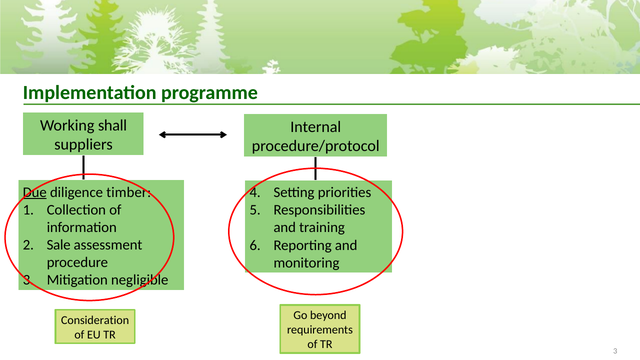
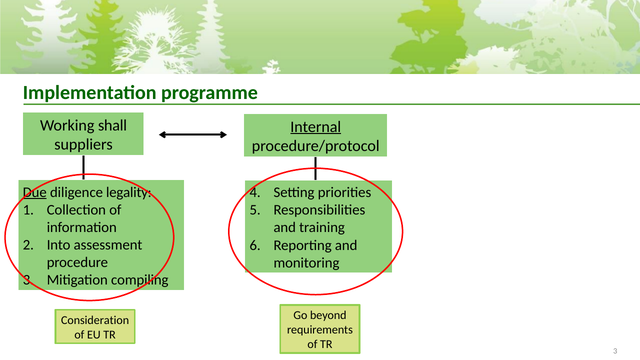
Internal underline: none -> present (316, 127)
timber: timber -> legality (129, 192)
Sale: Sale -> Into (59, 245)
negligible: negligible -> compiling (140, 280)
